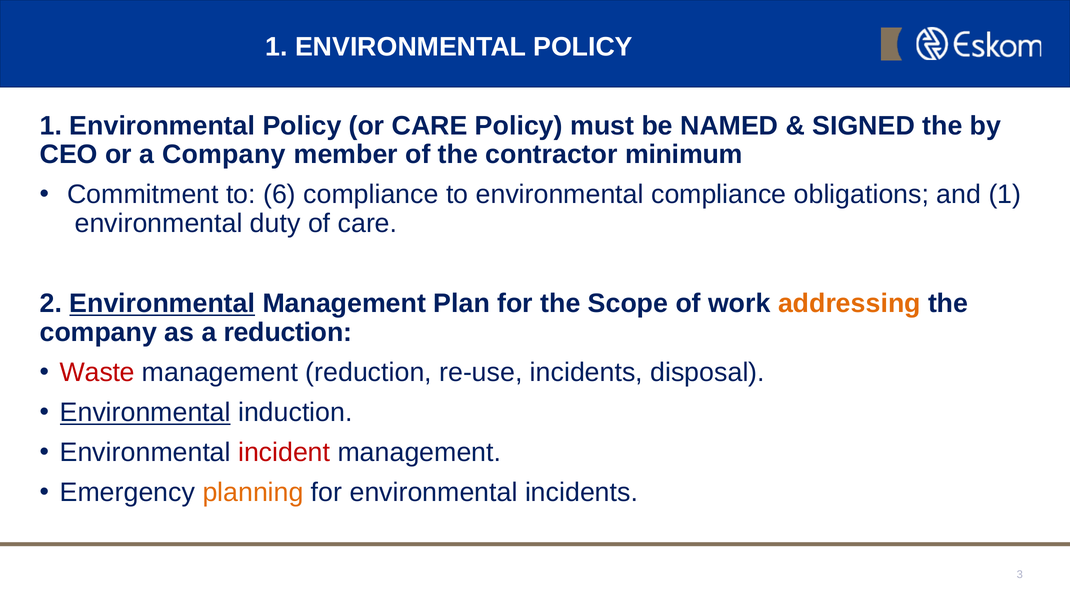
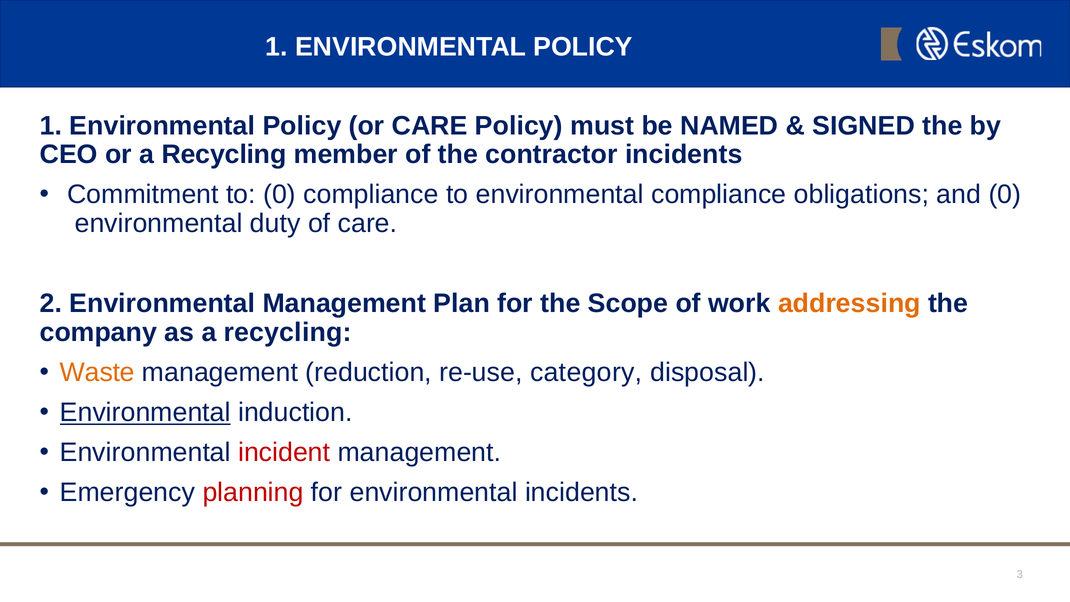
or a Company: Company -> Recycling (224, 155)
contractor minimum: minimum -> incidents (684, 155)
to 6: 6 -> 0 (280, 195)
and 1: 1 -> 0 (1005, 195)
Environmental underline: present -> none (162, 304)
as a reduction: reduction -> recycling (288, 332)
Waste colour: red -> orange (97, 372)
re-use incidents: incidents -> category (586, 372)
planning colour: orange -> red (253, 493)
